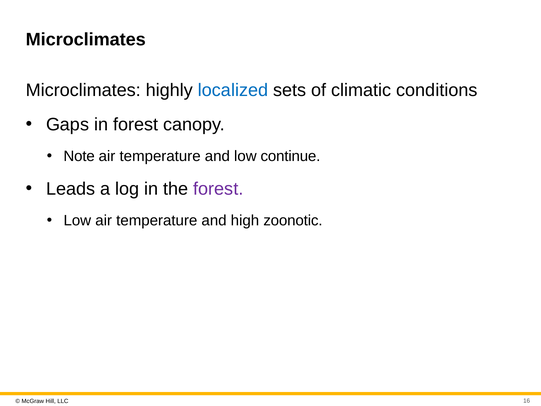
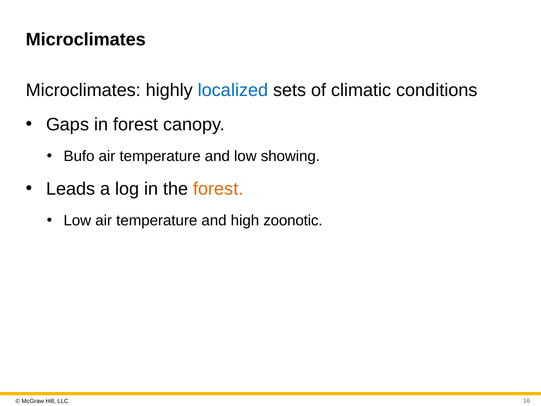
Note: Note -> Bufo (79, 156)
continue: continue -> showing (290, 156)
forest colour: purple -> orange (218, 189)
